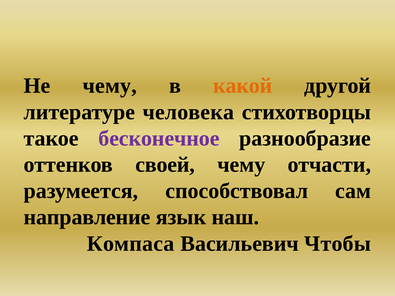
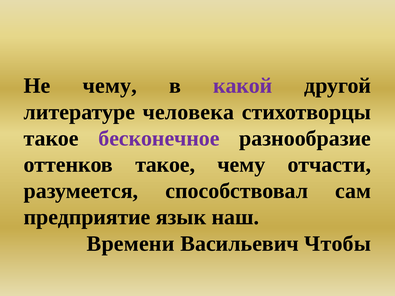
какой colour: orange -> purple (243, 86)
оттенков своей: своей -> такое (165, 165)
направление: направление -> предприятие (87, 217)
Компаса: Компаса -> Времени (131, 244)
